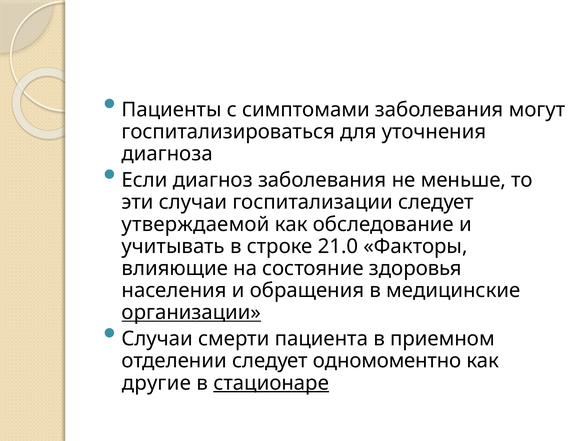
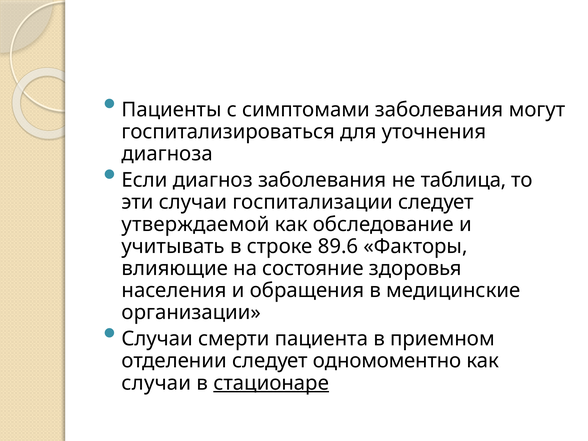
меньше: меньше -> таблица (464, 180)
21.0: 21.0 -> 89.6 (338, 246)
организации underline: present -> none (191, 312)
другие: другие -> случаи (156, 383)
